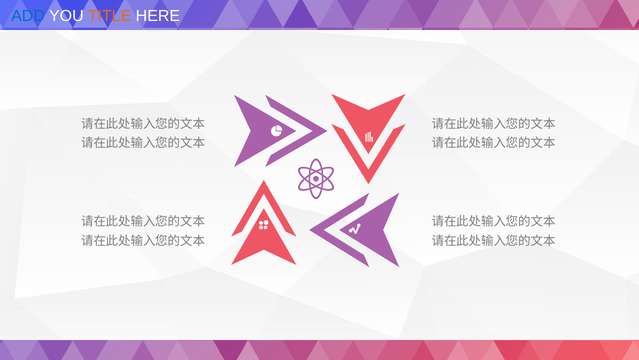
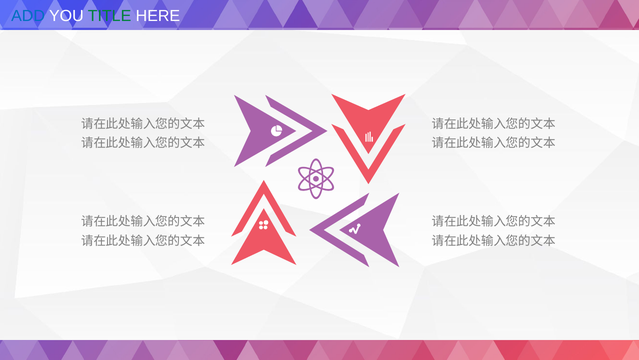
TITLE colour: orange -> green (110, 16)
